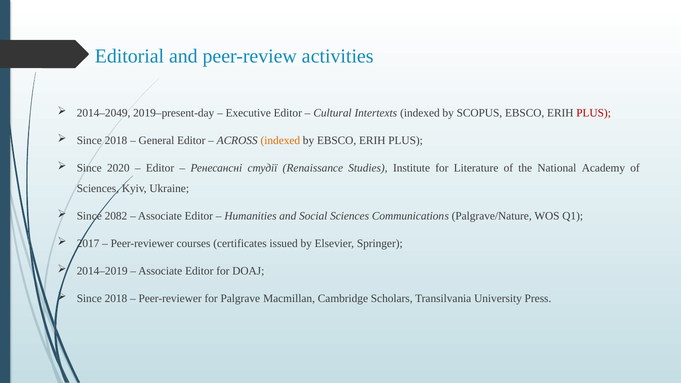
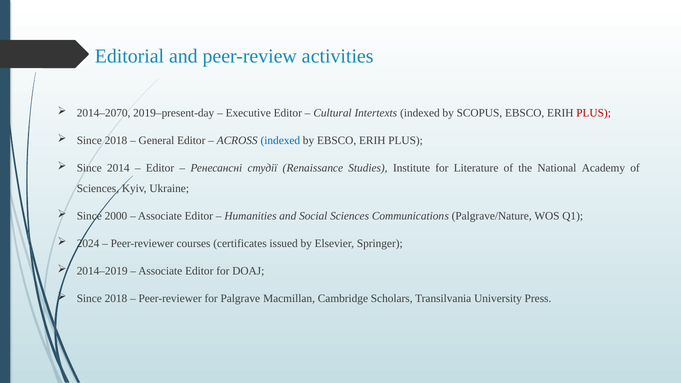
2014–2049: 2014–2049 -> 2014–2070 (104, 113)
indexed colour: orange -> blue (280, 141)
2020: 2020 -> 2014 (118, 168)
2082: 2082 -> 2000 (116, 216)
2017: 2017 -> 2024 (88, 243)
